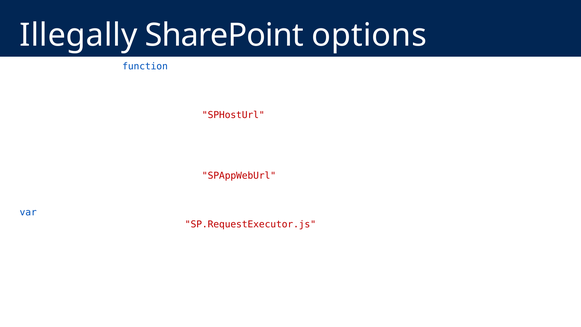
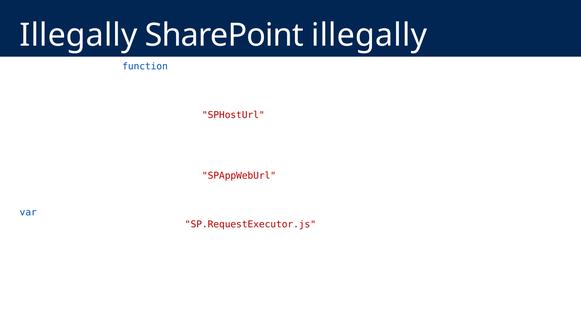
SharePoint options: options -> illegally (369, 35)
